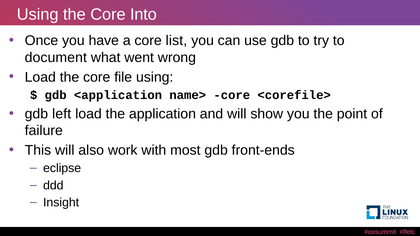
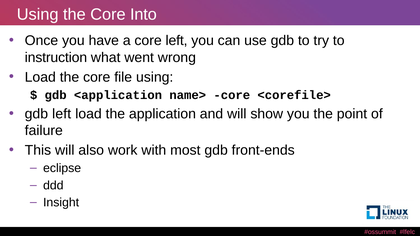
core list: list -> left (177, 41)
document: document -> instruction (56, 58)
